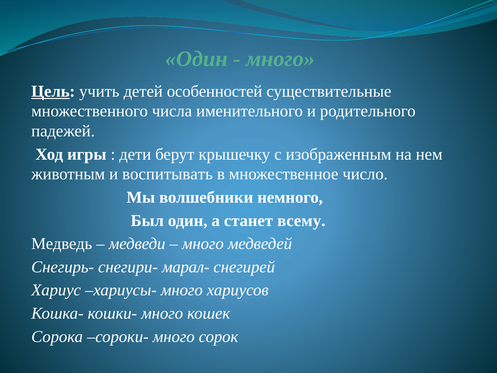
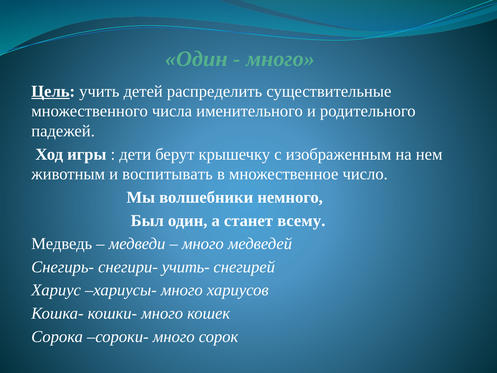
особенностей: особенностей -> распределить (215, 91)
марал-: марал- -> учить- (186, 267)
